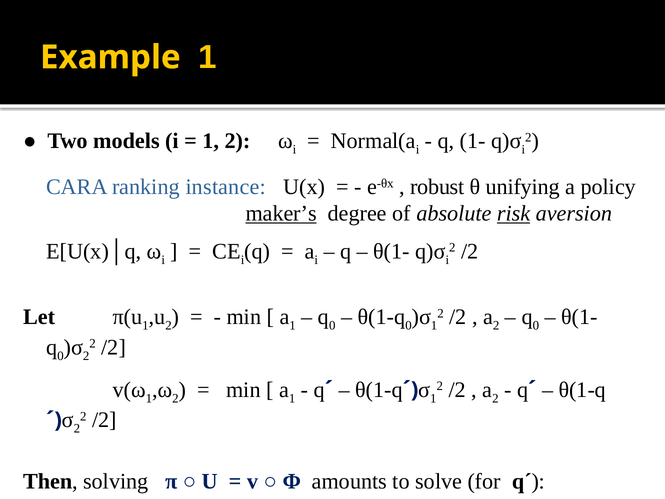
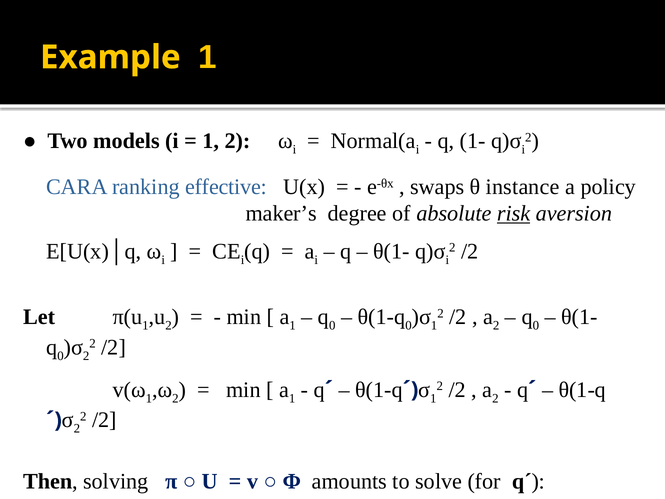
instance: instance -> effective (226, 187)
robust: robust -> swaps (437, 187)
unifying: unifying -> instance (523, 187)
maker’s underline: present -> none (281, 213)
